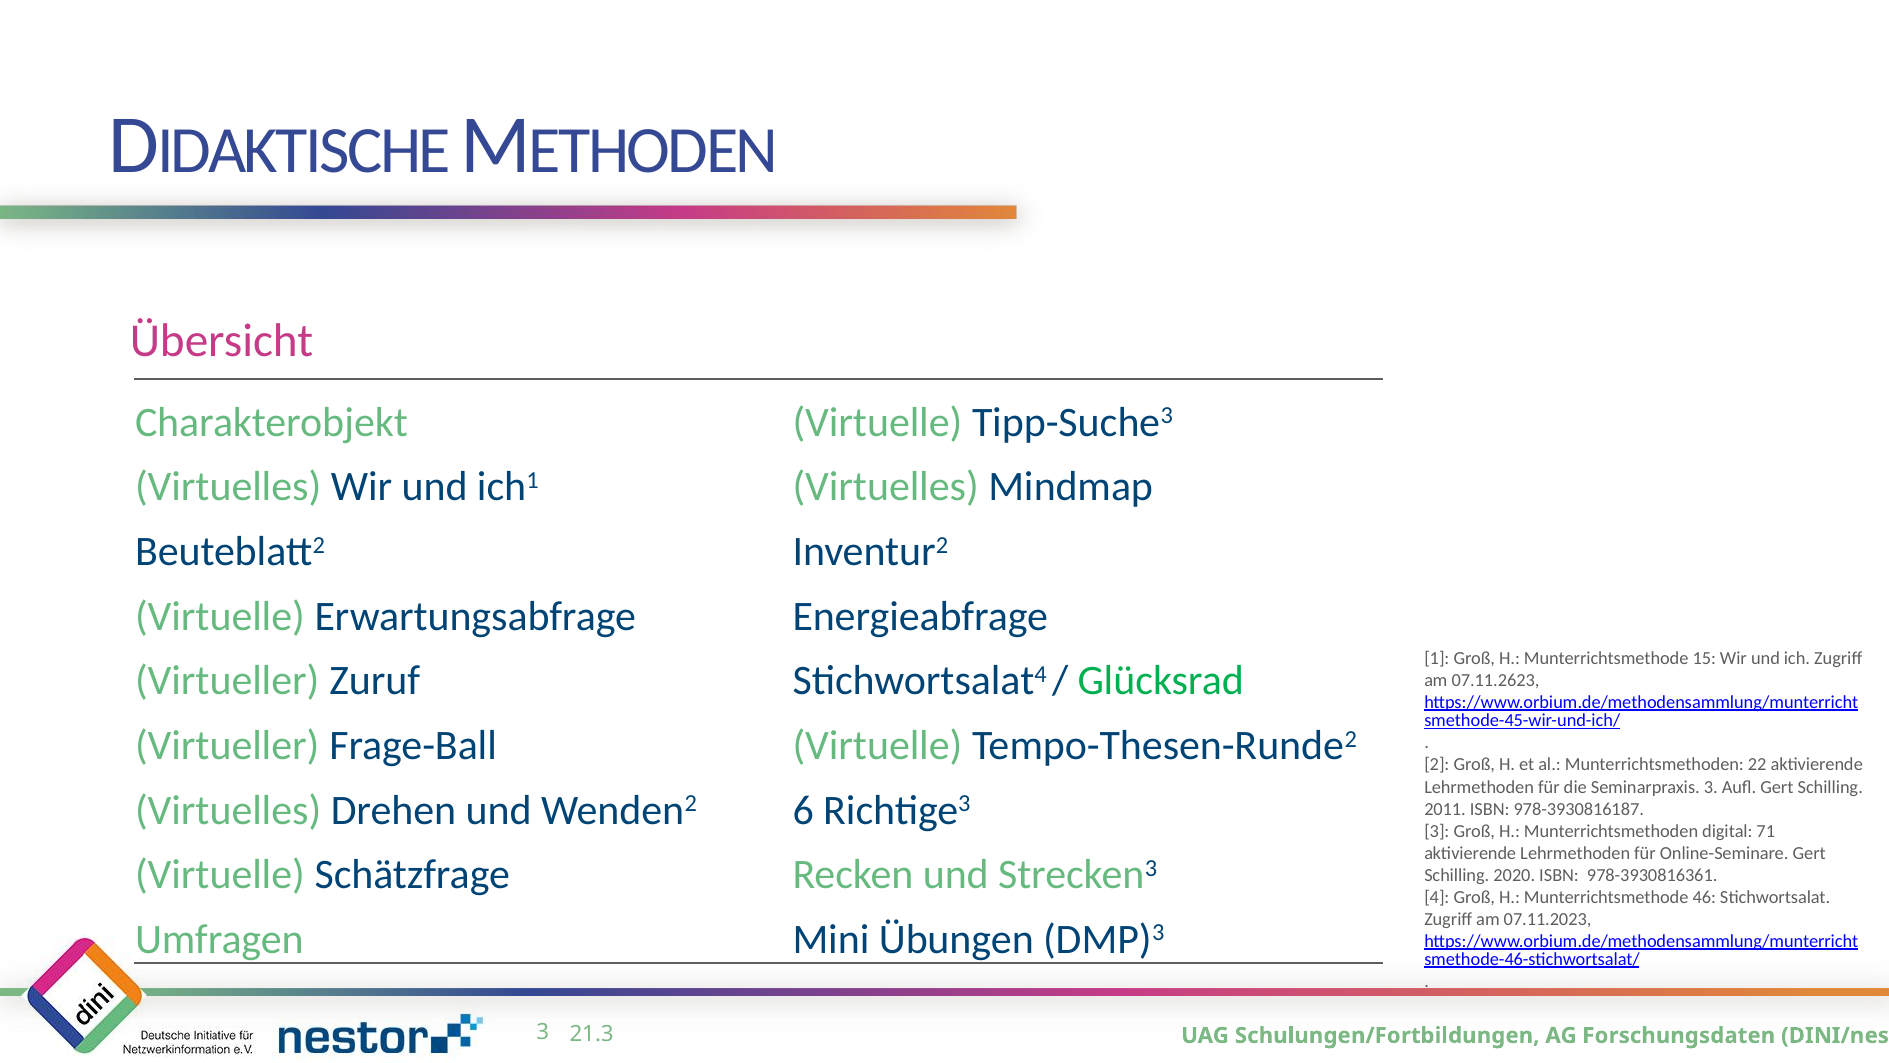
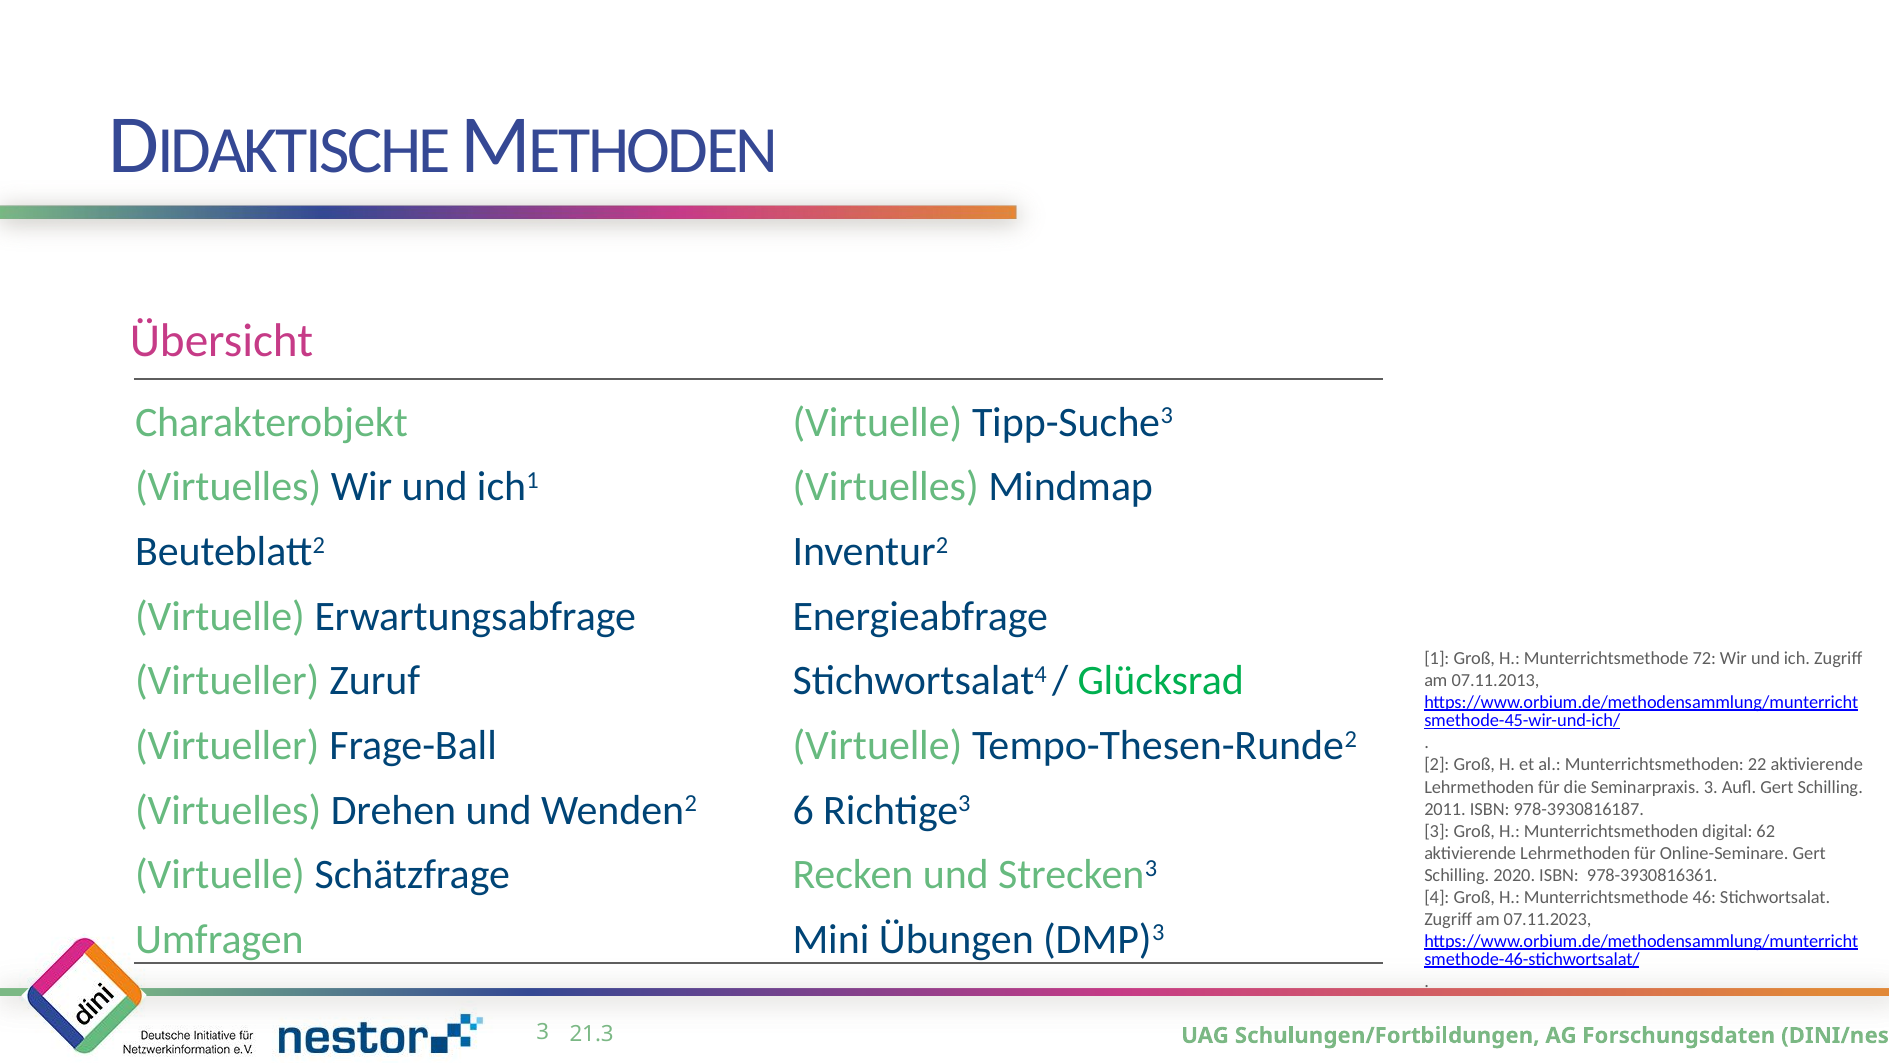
15: 15 -> 72 (1704, 658)
07.11.2623: 07.11.2623 -> 07.11.2013 (1495, 680)
71: 71 -> 62 (1766, 831)
